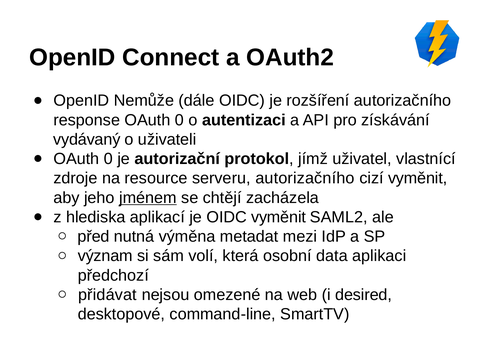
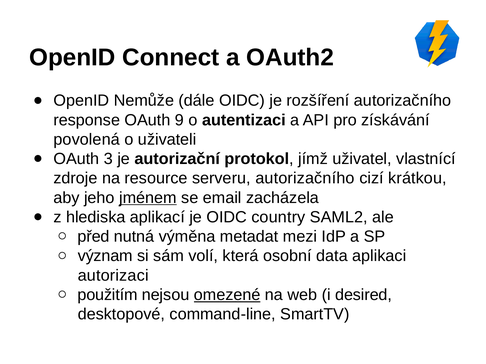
0: 0 -> 9 (179, 120)
vydávaný: vydávaný -> povolená (87, 140)
0: 0 -> 3 (108, 159)
cizí vyměnit: vyměnit -> krátkou (417, 179)
chtějí: chtějí -> email (222, 198)
OIDC vyměnit: vyměnit -> country (278, 217)
předchozí: předchozí -> autorizaci (113, 276)
přidávat: přidávat -> použitím (108, 295)
omezené underline: none -> present (227, 295)
